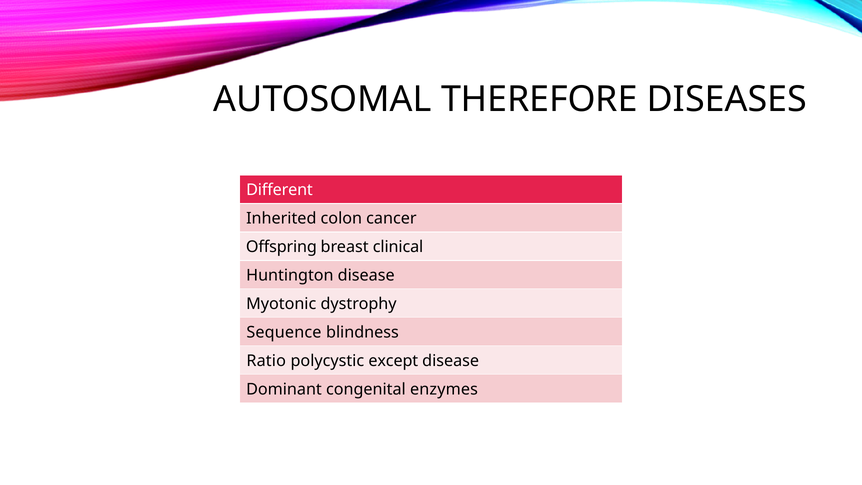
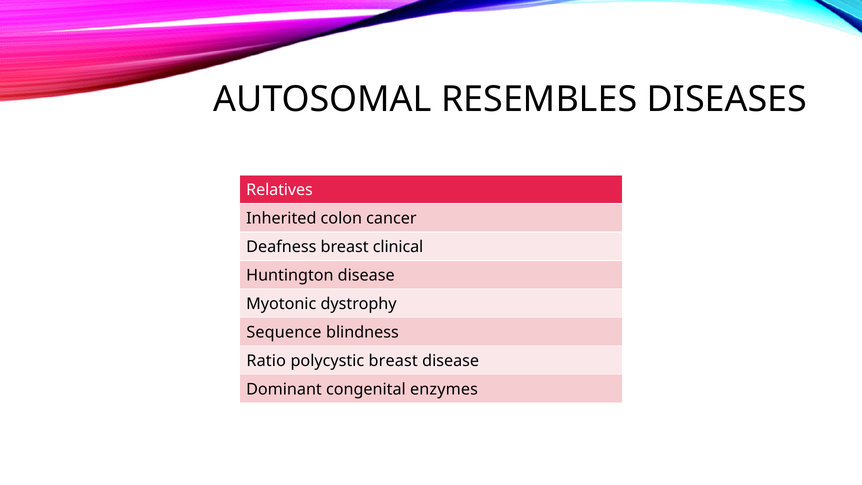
THEREFORE: THEREFORE -> RESEMBLES (539, 100)
Different: Different -> Relatives (279, 190)
Offspring: Offspring -> Deafness (281, 247)
polycystic except: except -> breast (393, 361)
